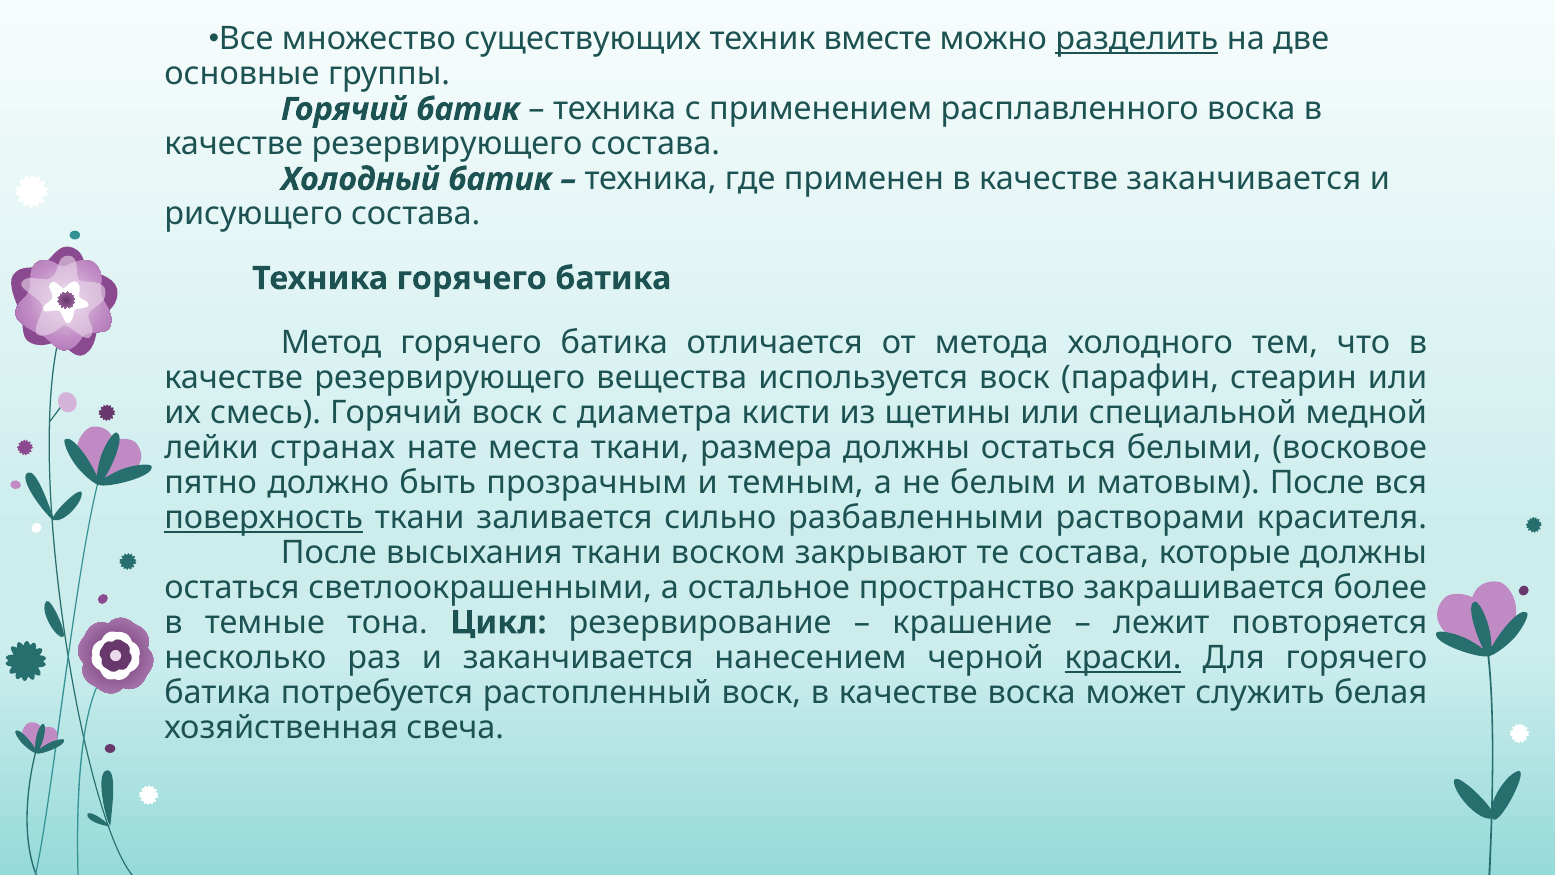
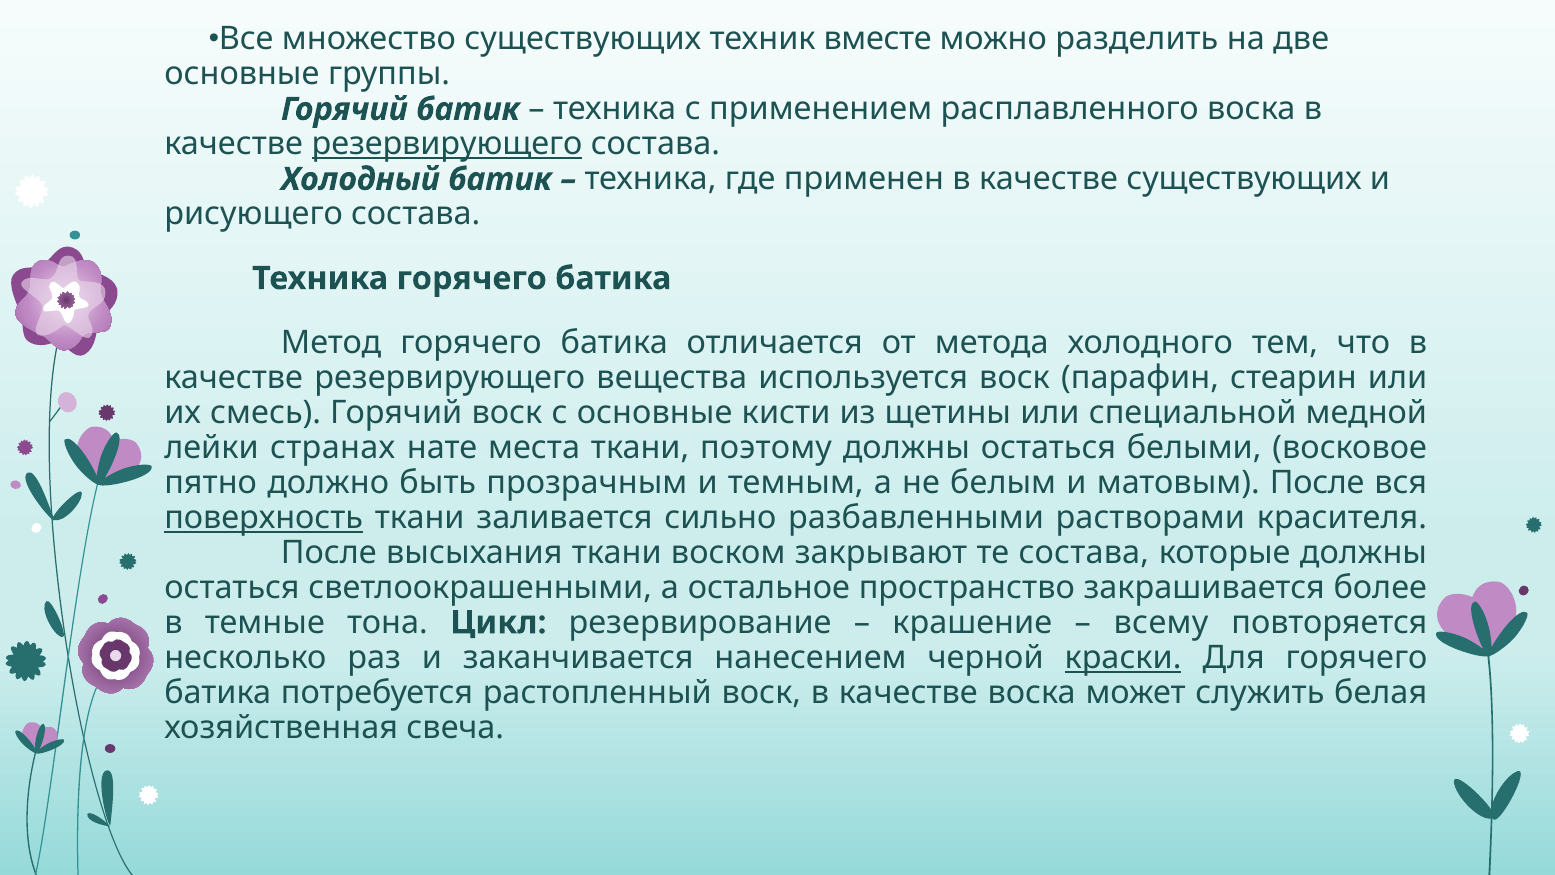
разделить underline: present -> none (1137, 39)
резервирующего underline: none -> present (447, 144)
качестве заканчивается: заканчивается -> существующих (1244, 179)
с диаметра: диаметра -> основные (655, 412)
размера: размера -> поэтому (766, 447)
лежит: лежит -> всему (1161, 622)
